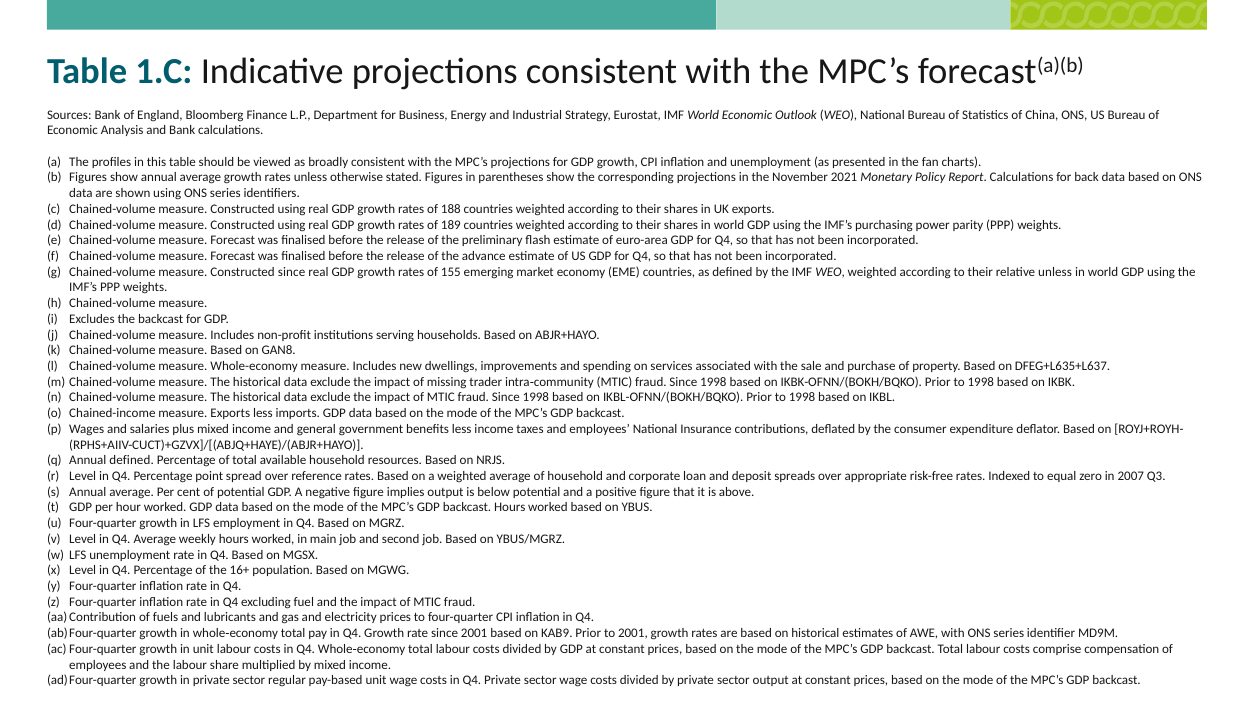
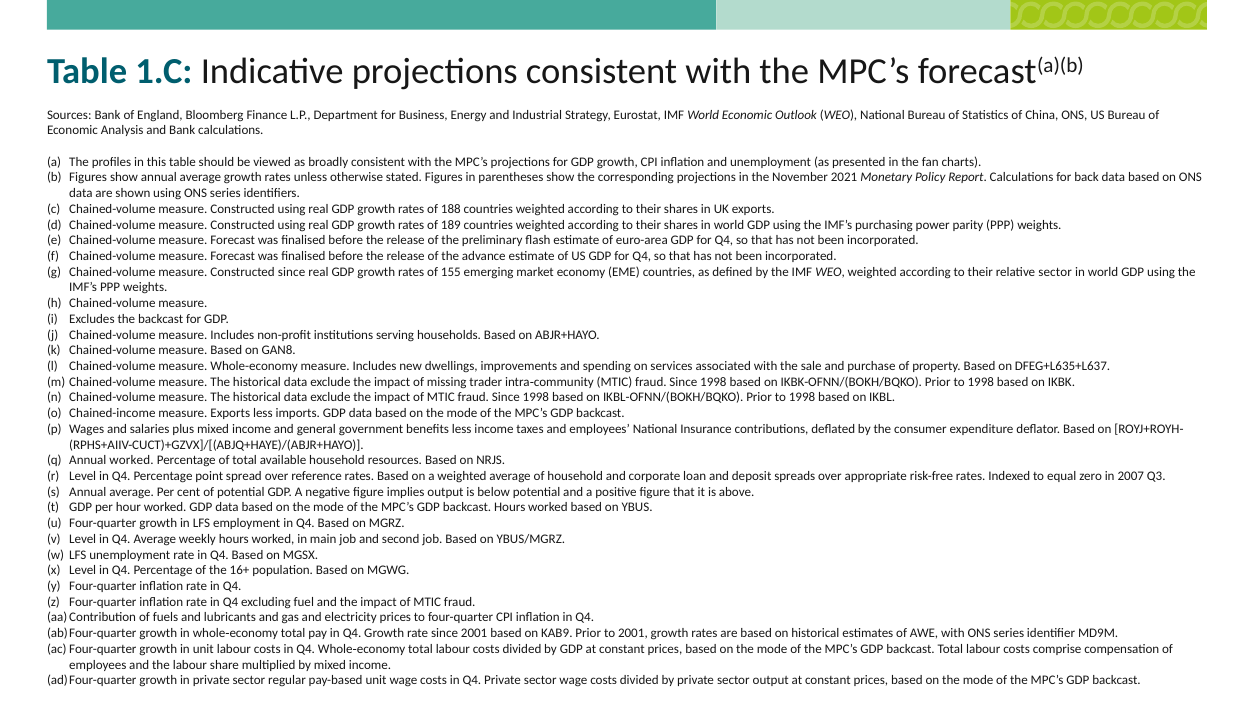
relative unless: unless -> sector (1055, 272)
Annual defined: defined -> worked (132, 460)
